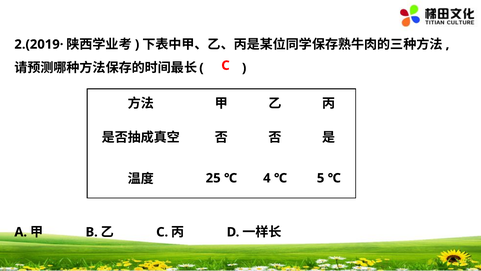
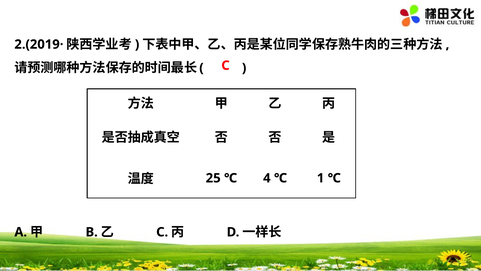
5: 5 -> 1 (321, 178)
